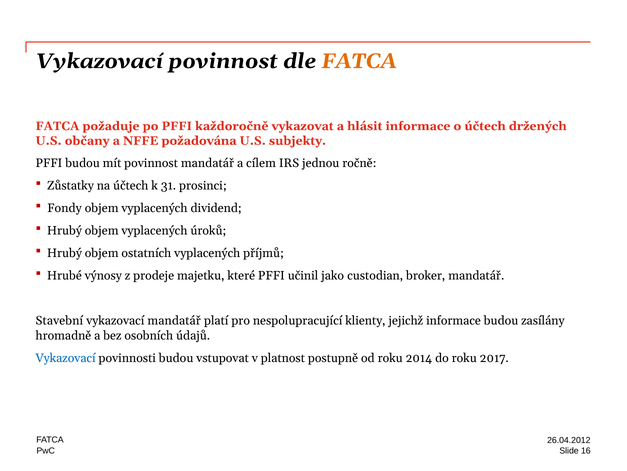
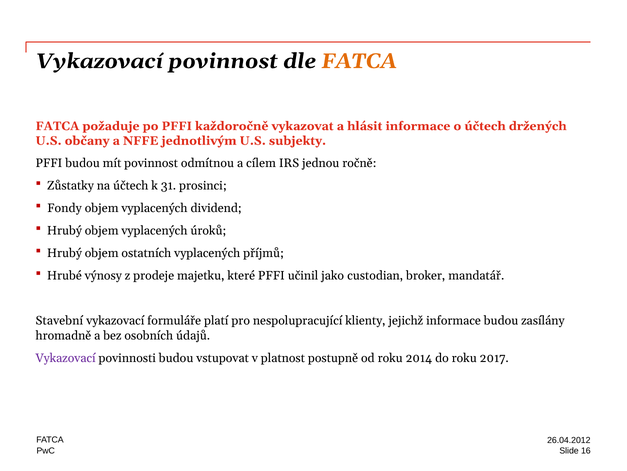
požadována: požadována -> jednotlivým (199, 141)
povinnost mandatář: mandatář -> odmítnou (208, 163)
vykazovací mandatář: mandatář -> formuláře (174, 320)
Vykazovací colour: blue -> purple (66, 358)
